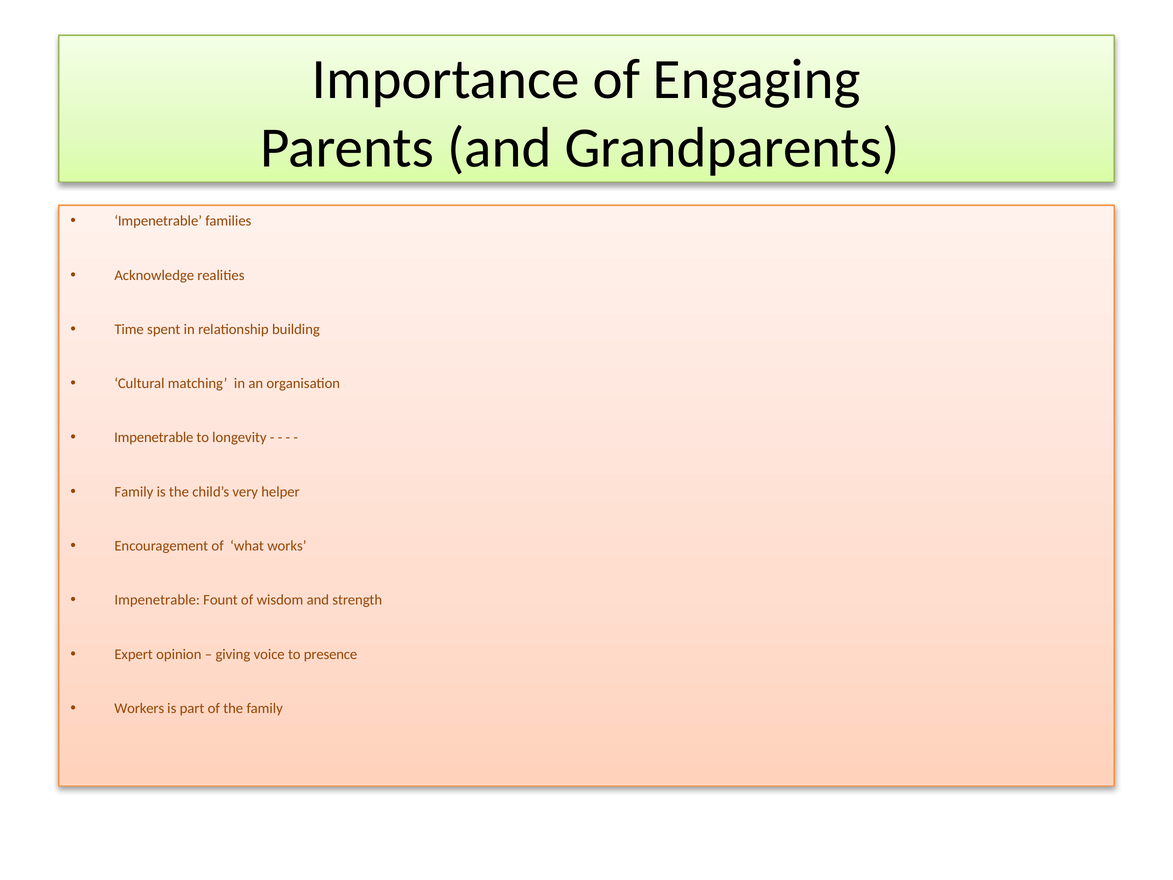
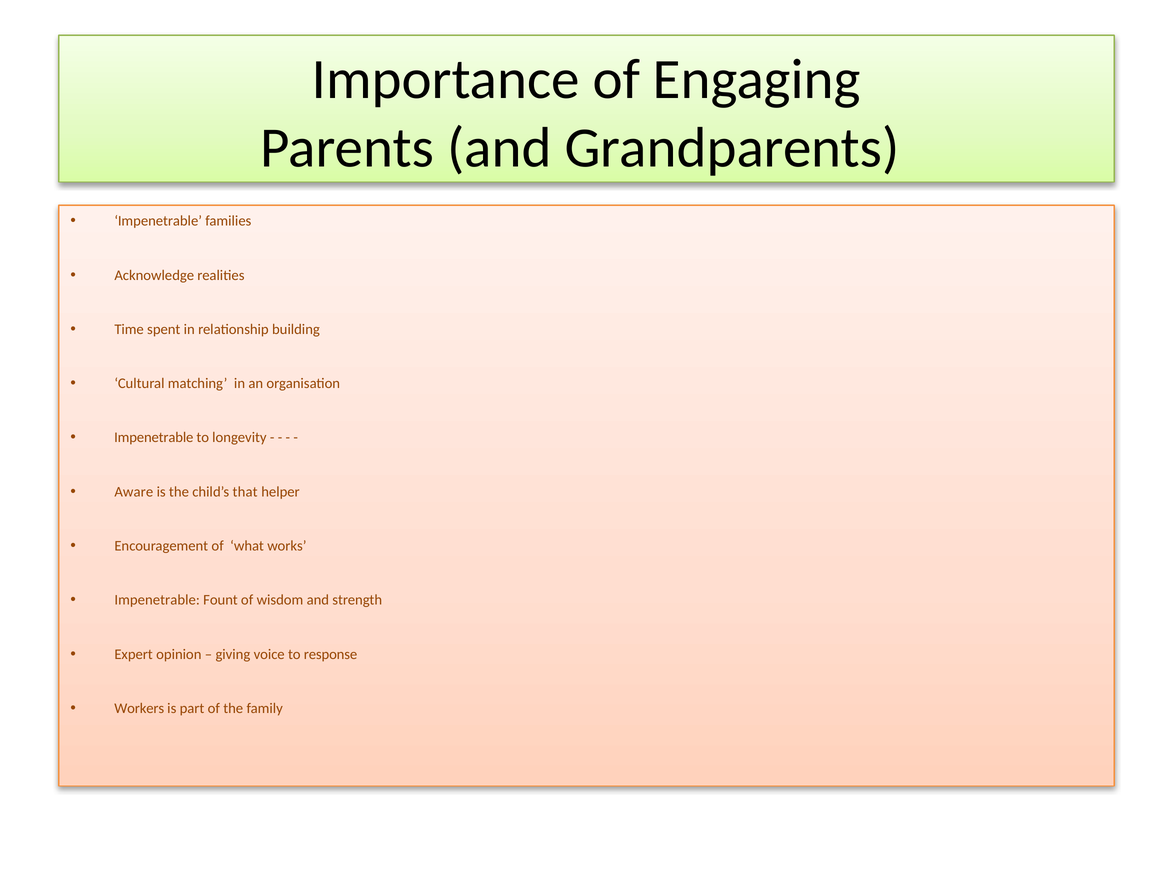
Family: Family -> Aware (134, 492)
very: very -> that (245, 492)
presence: presence -> response (331, 654)
